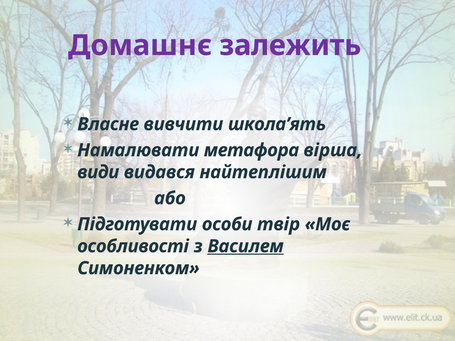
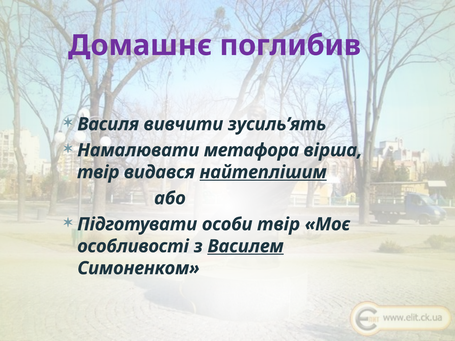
залежить: залежить -> поглибив (290, 45)
Власне: Власне -> Василя (108, 124)
школа’ять: школа’ять -> зусиль’ять (277, 124)
види: види -> твір (98, 172)
найтеплішим underline: none -> present (263, 172)
